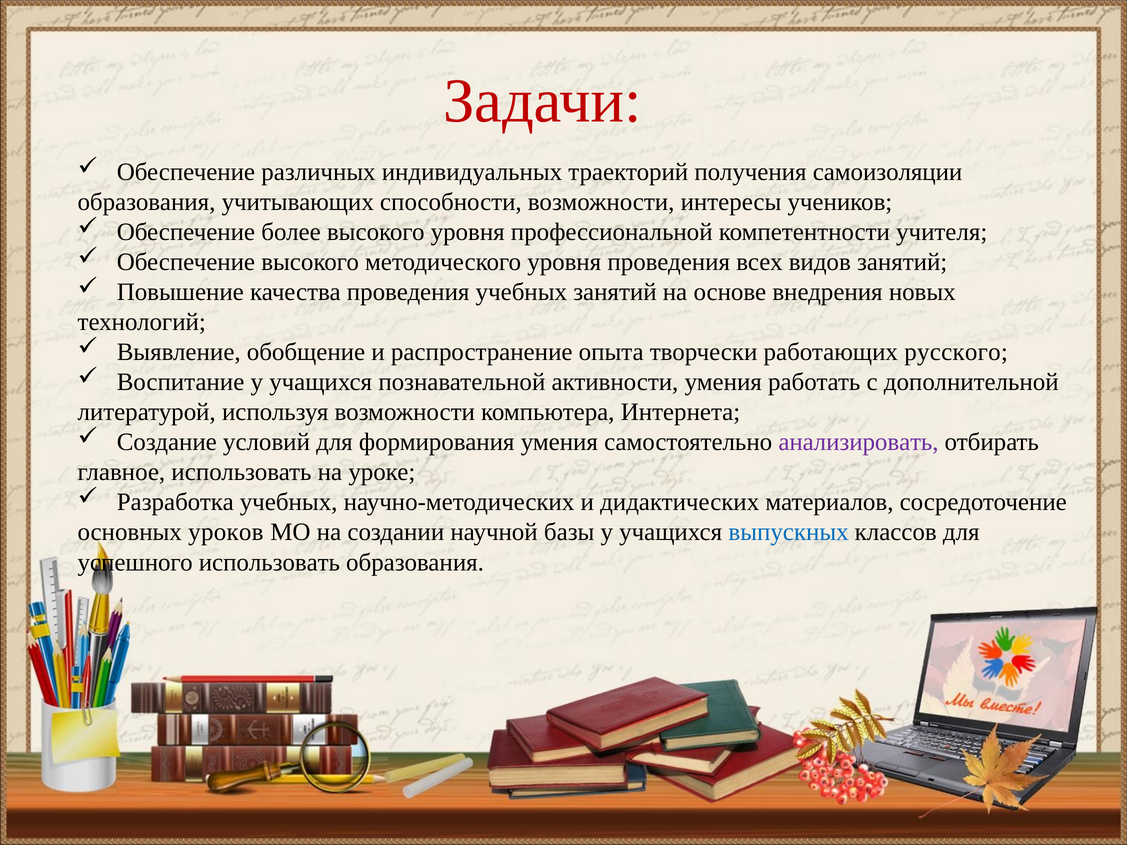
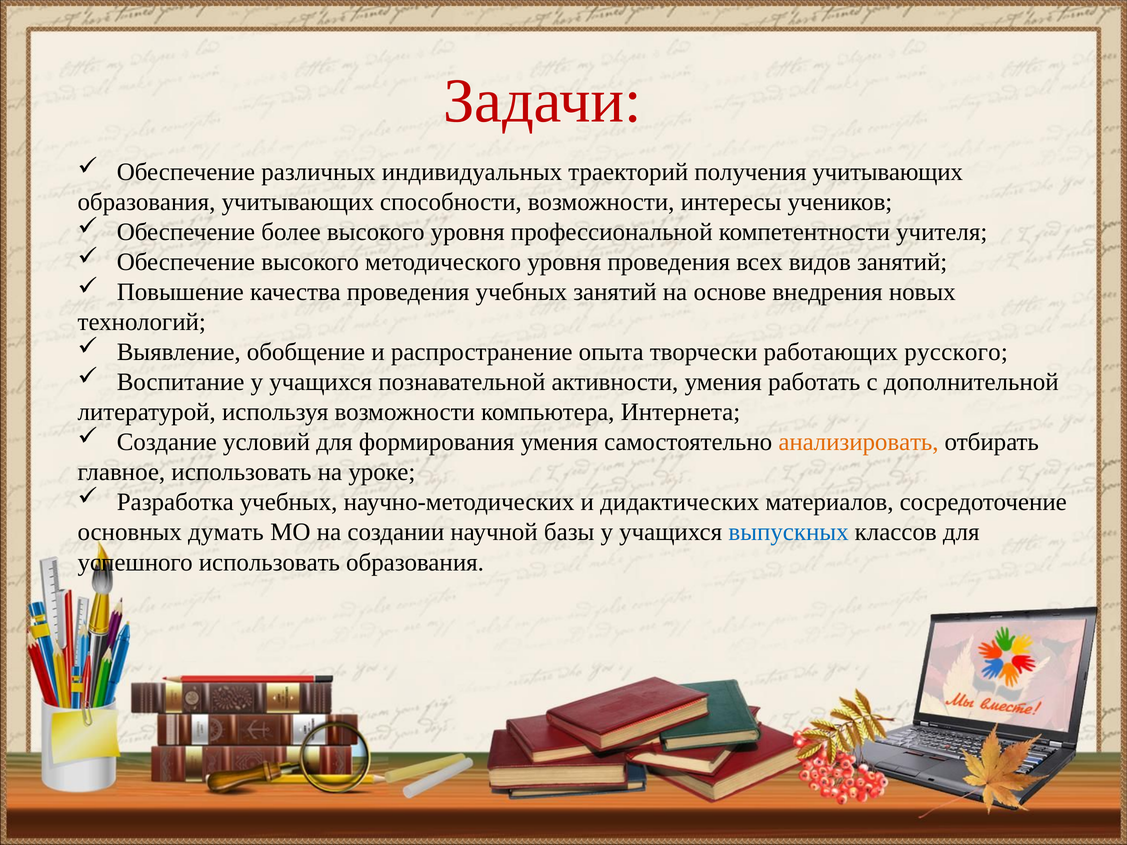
получения самоизоляции: самоизоляции -> учитывающих (888, 172)
анализировать colour: purple -> orange (859, 442)
уроков: уроков -> думать (226, 532)
